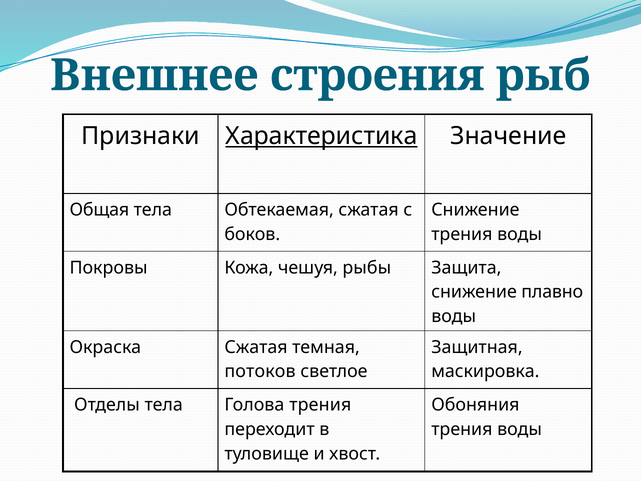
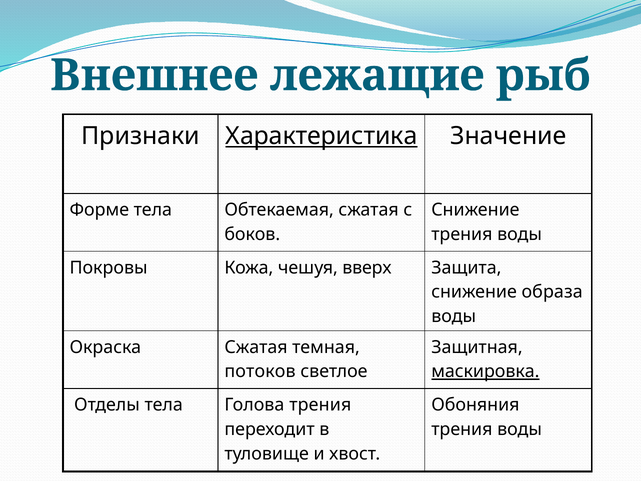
строения: строения -> лежащие (377, 75)
Общая: Общая -> Форме (99, 210)
рыбы: рыбы -> вверх (367, 268)
плавно: плавно -> образа (552, 292)
маскировка underline: none -> present (485, 371)
